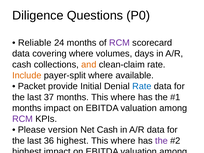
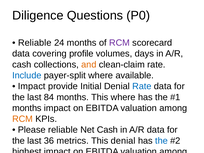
covering where: where -> profile (81, 54)
Include colour: orange -> blue (27, 75)
Packet: Packet -> Impact (32, 86)
37: 37 -> 84 (49, 97)
RCM colour: purple -> orange (23, 119)
Please version: version -> reliable (63, 130)
36 highest: highest -> metrics (73, 141)
where: where -> denial (123, 141)
the colour: purple -> blue (161, 141)
